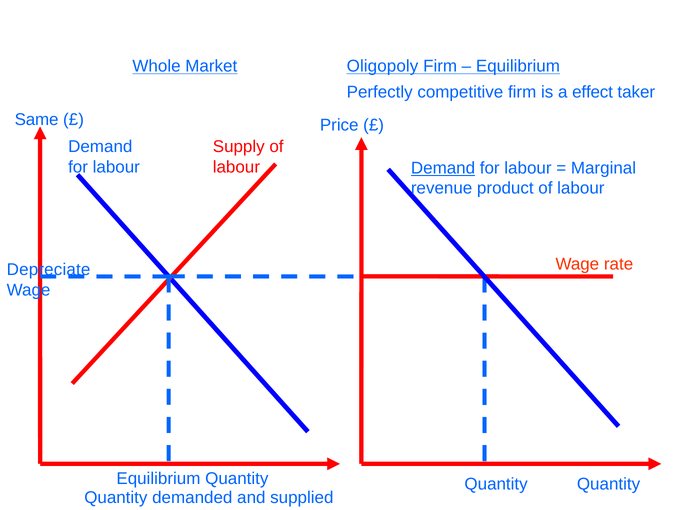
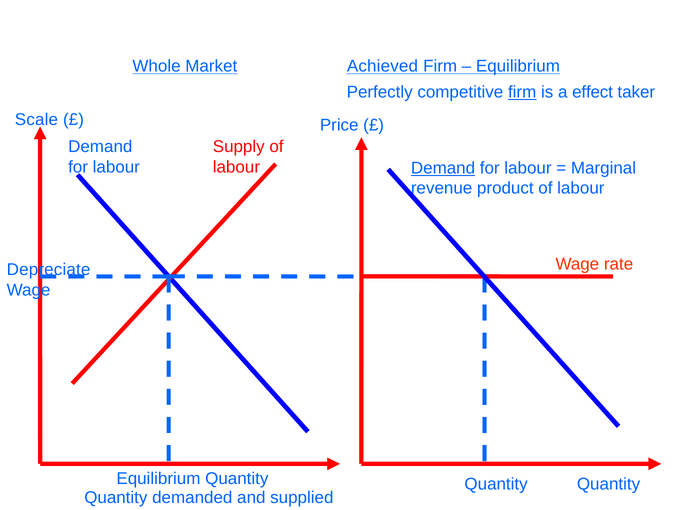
Oligopoly: Oligopoly -> Achieved (382, 66)
firm underline: none -> present (522, 92)
Same: Same -> Scale (36, 120)
